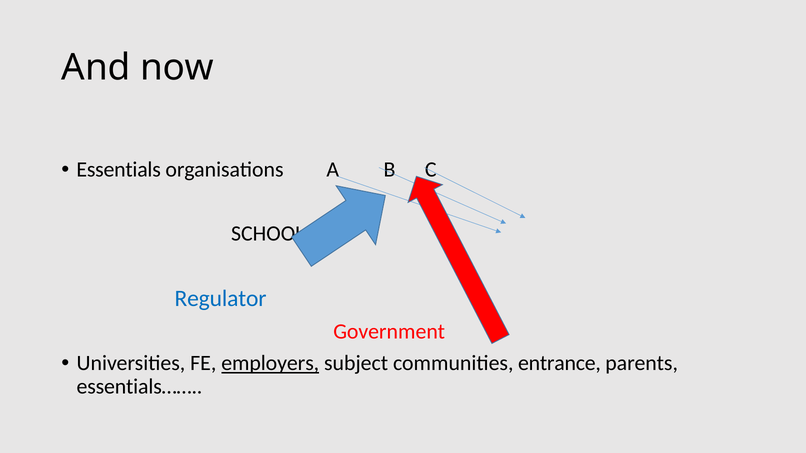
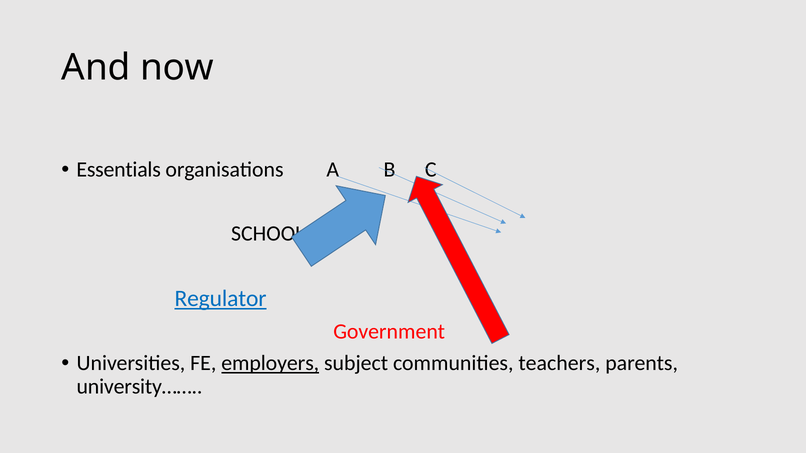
Regulator underline: none -> present (221, 299)
entrance: entrance -> teachers (559, 364)
essentials……: essentials…… -> university…… (139, 387)
